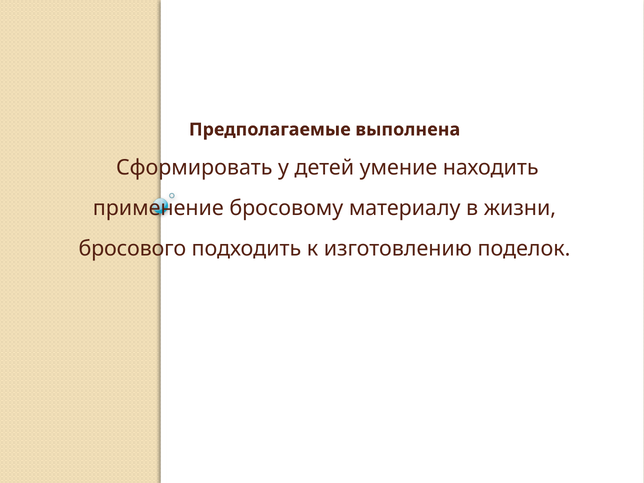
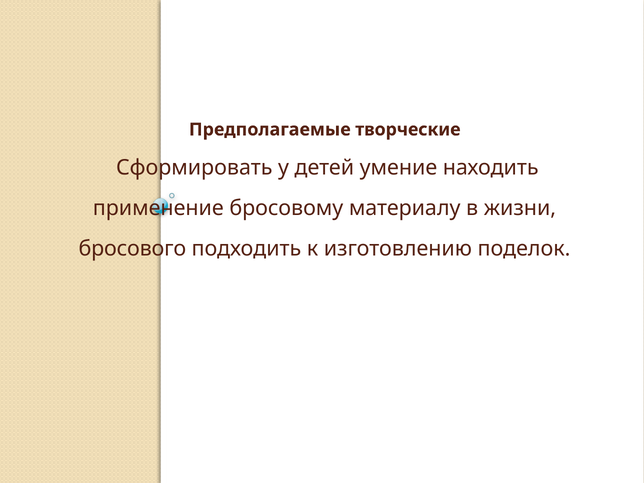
выполнена: выполнена -> творческие (408, 130)
